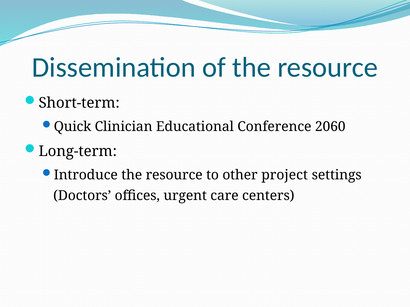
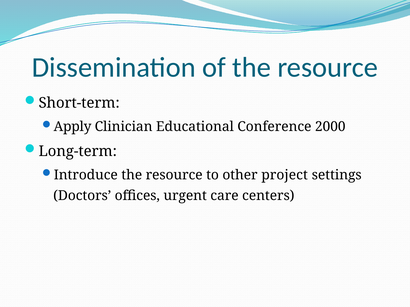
Quick: Quick -> Apply (73, 127)
2060: 2060 -> 2000 (330, 127)
